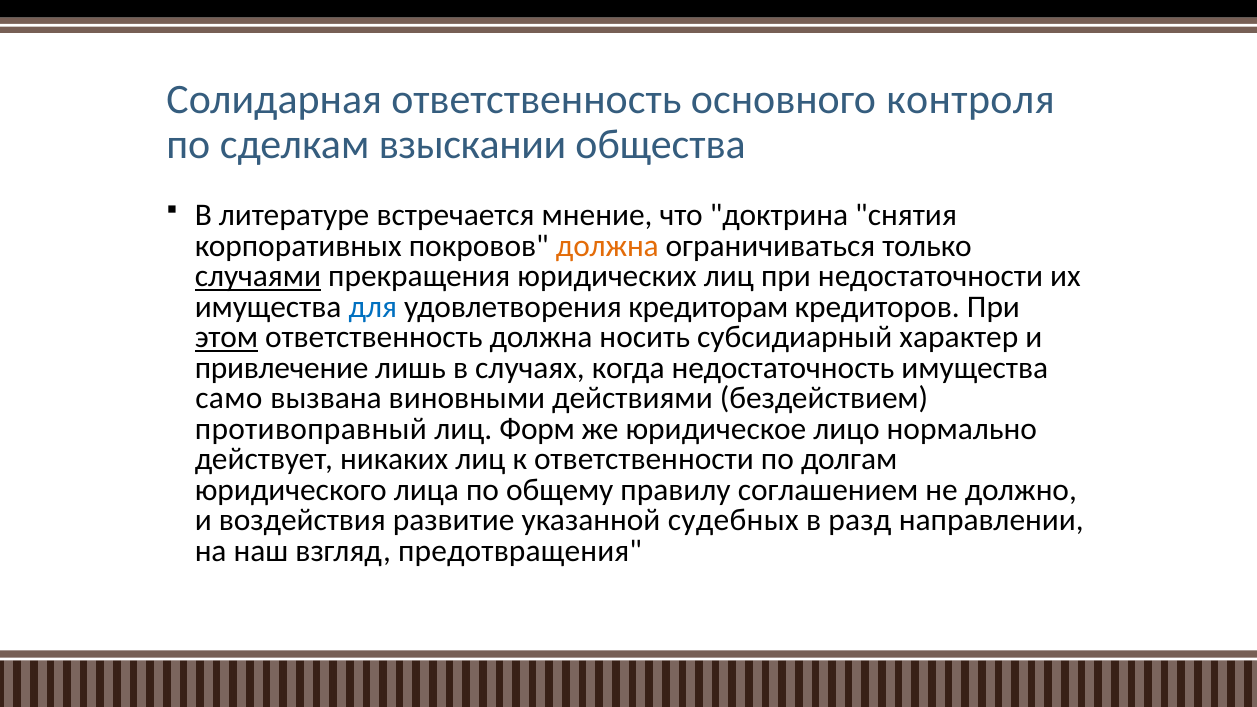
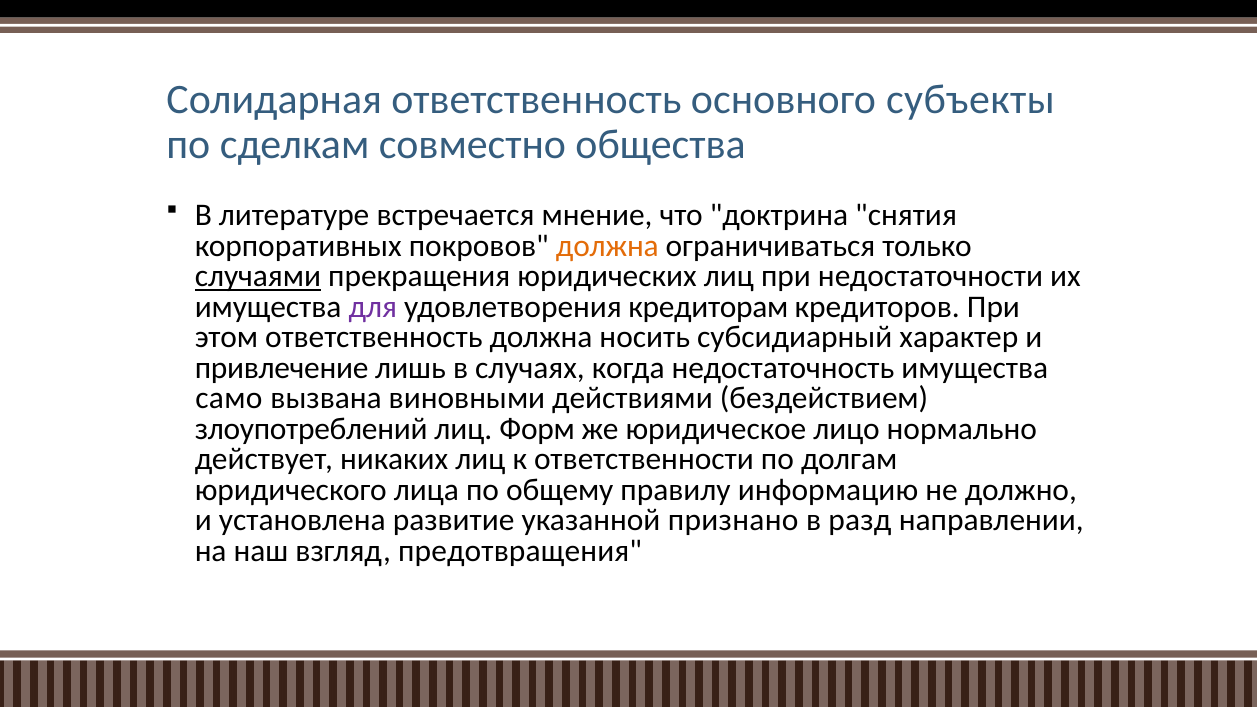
контроля: контроля -> субъекты (970, 100)
взыскании: взыскании -> совместно (472, 145)
для colour: blue -> purple (373, 307)
этом underline: present -> none (226, 337)
противоправный: противоправный -> злоупотреблений (311, 429)
соглашением: соглашением -> информацию (828, 490)
воздействия: воздействия -> установлена (302, 521)
судебных: судебных -> признано (733, 521)
